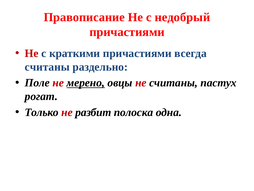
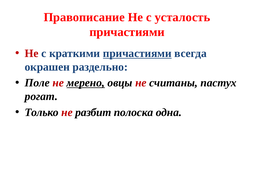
недобрый: недобрый -> усталость (182, 17)
причастиями underline: none -> present (137, 53)
считаны: считаны -> окрашен (47, 67)
